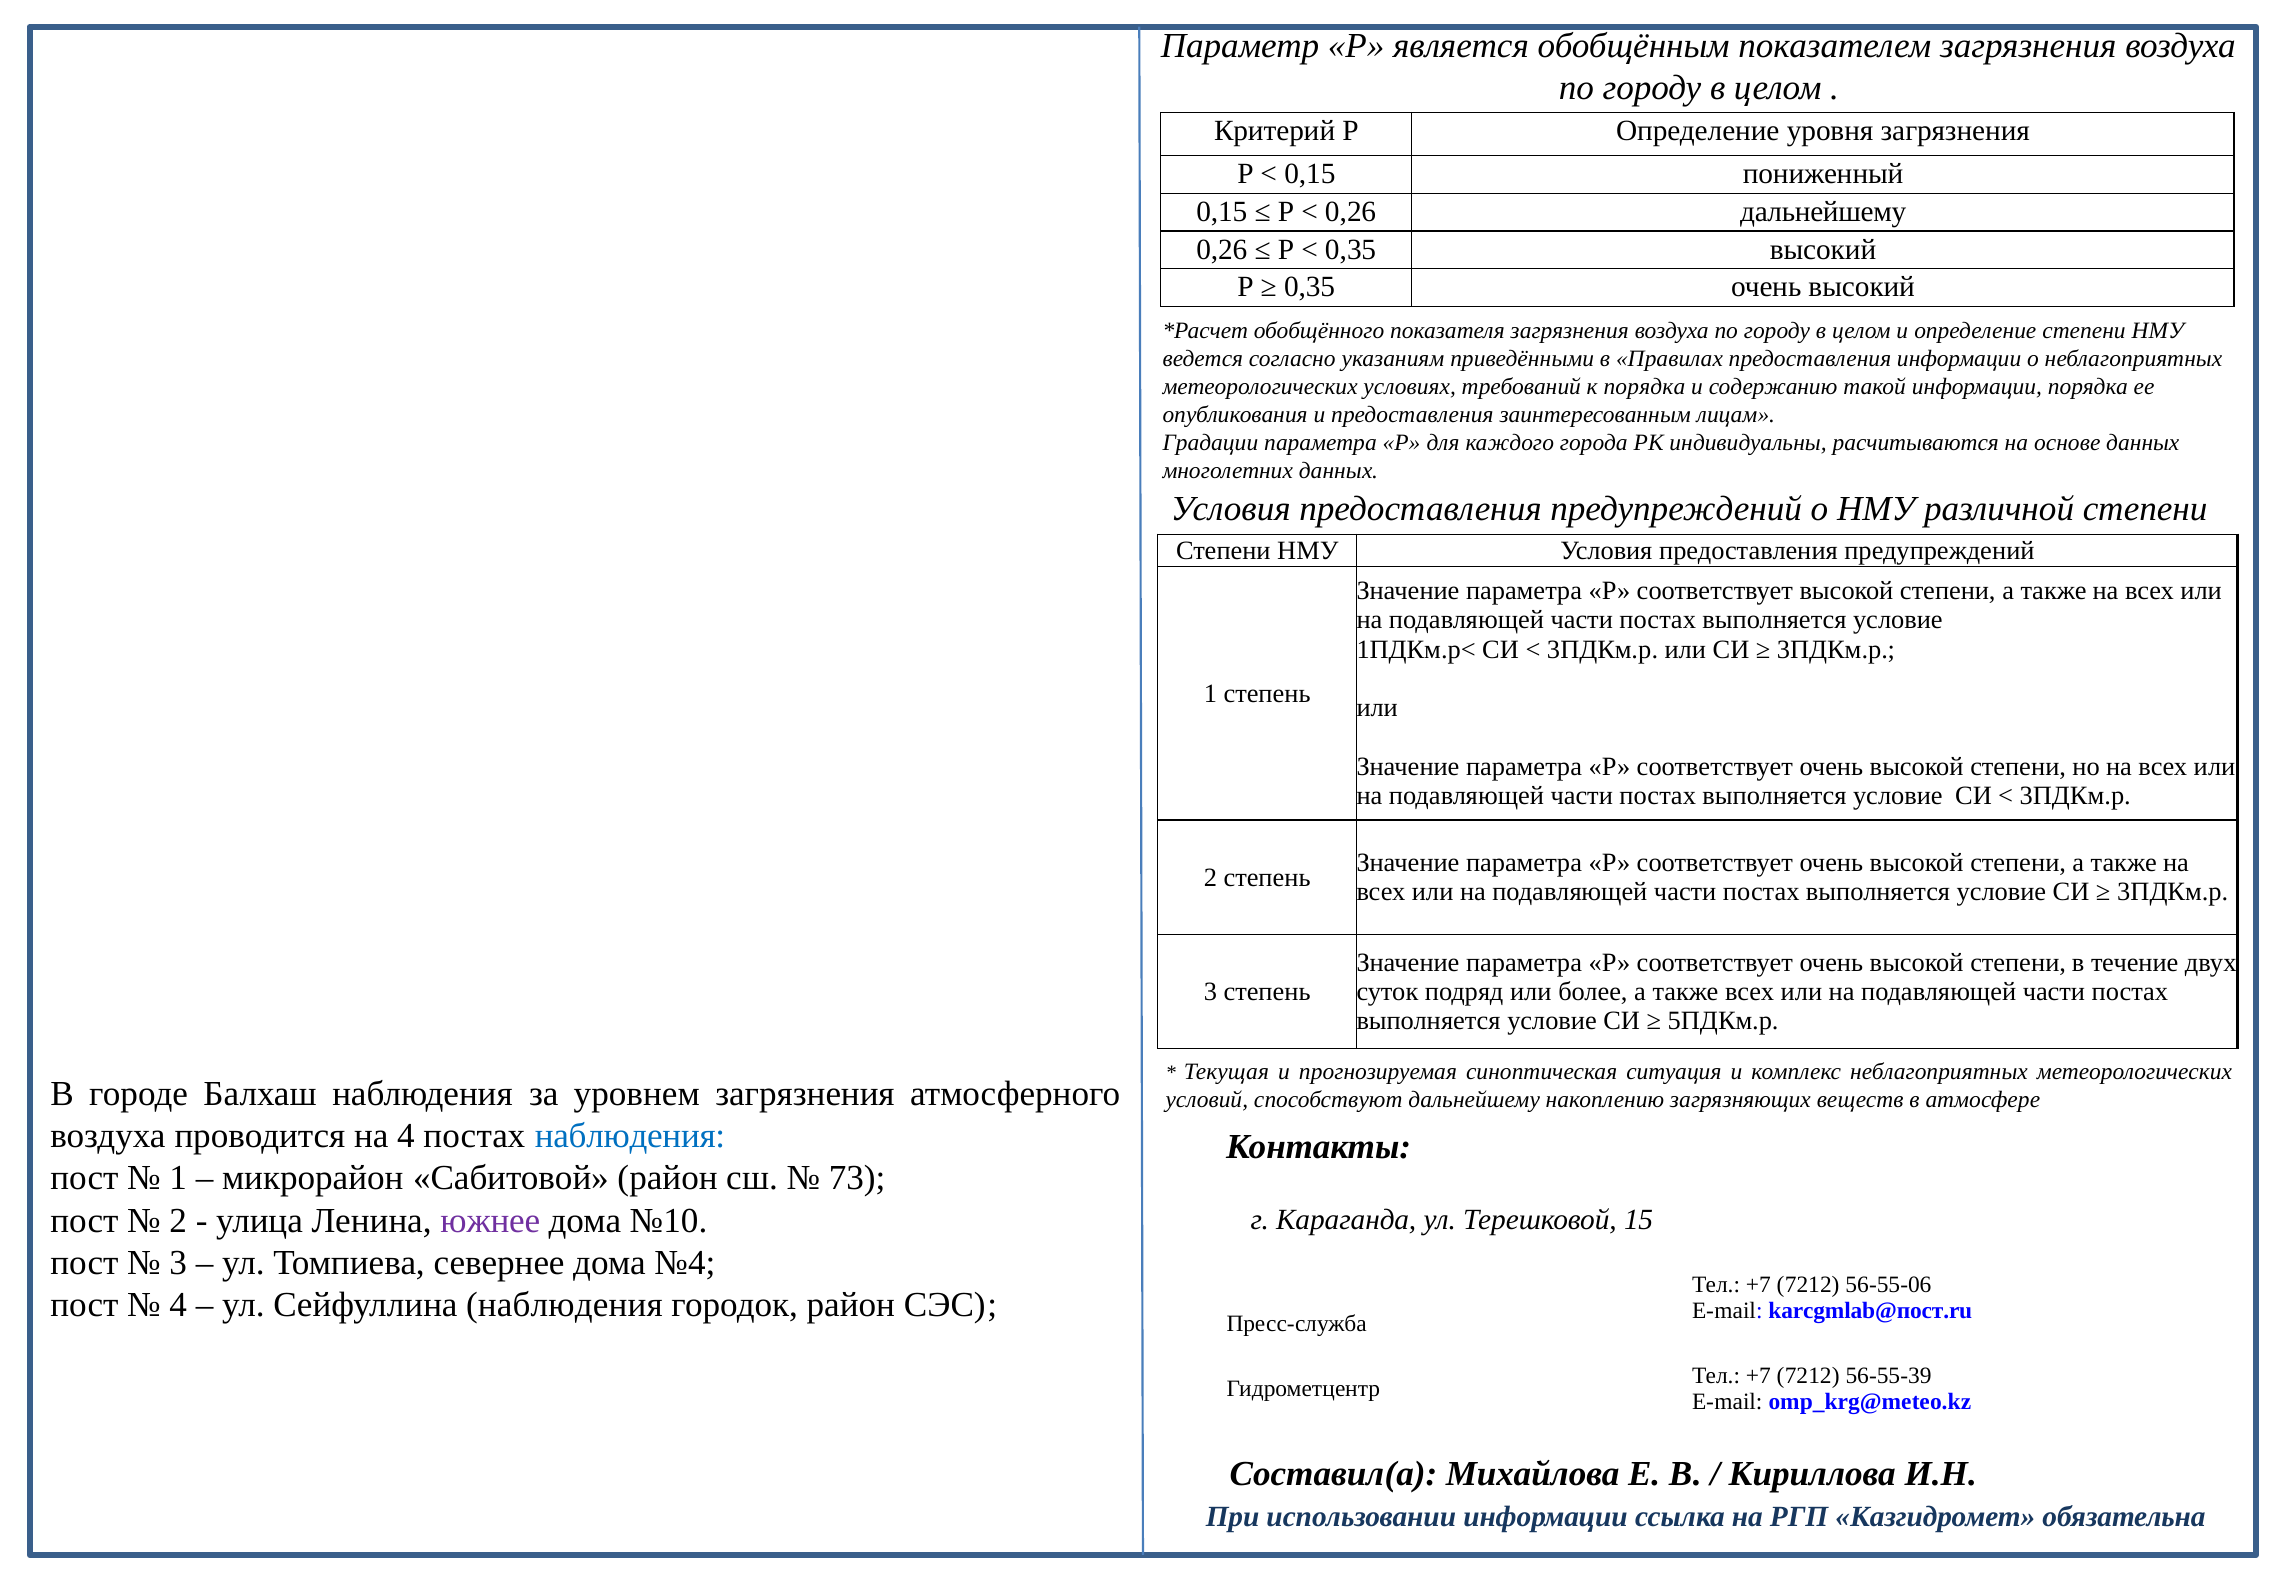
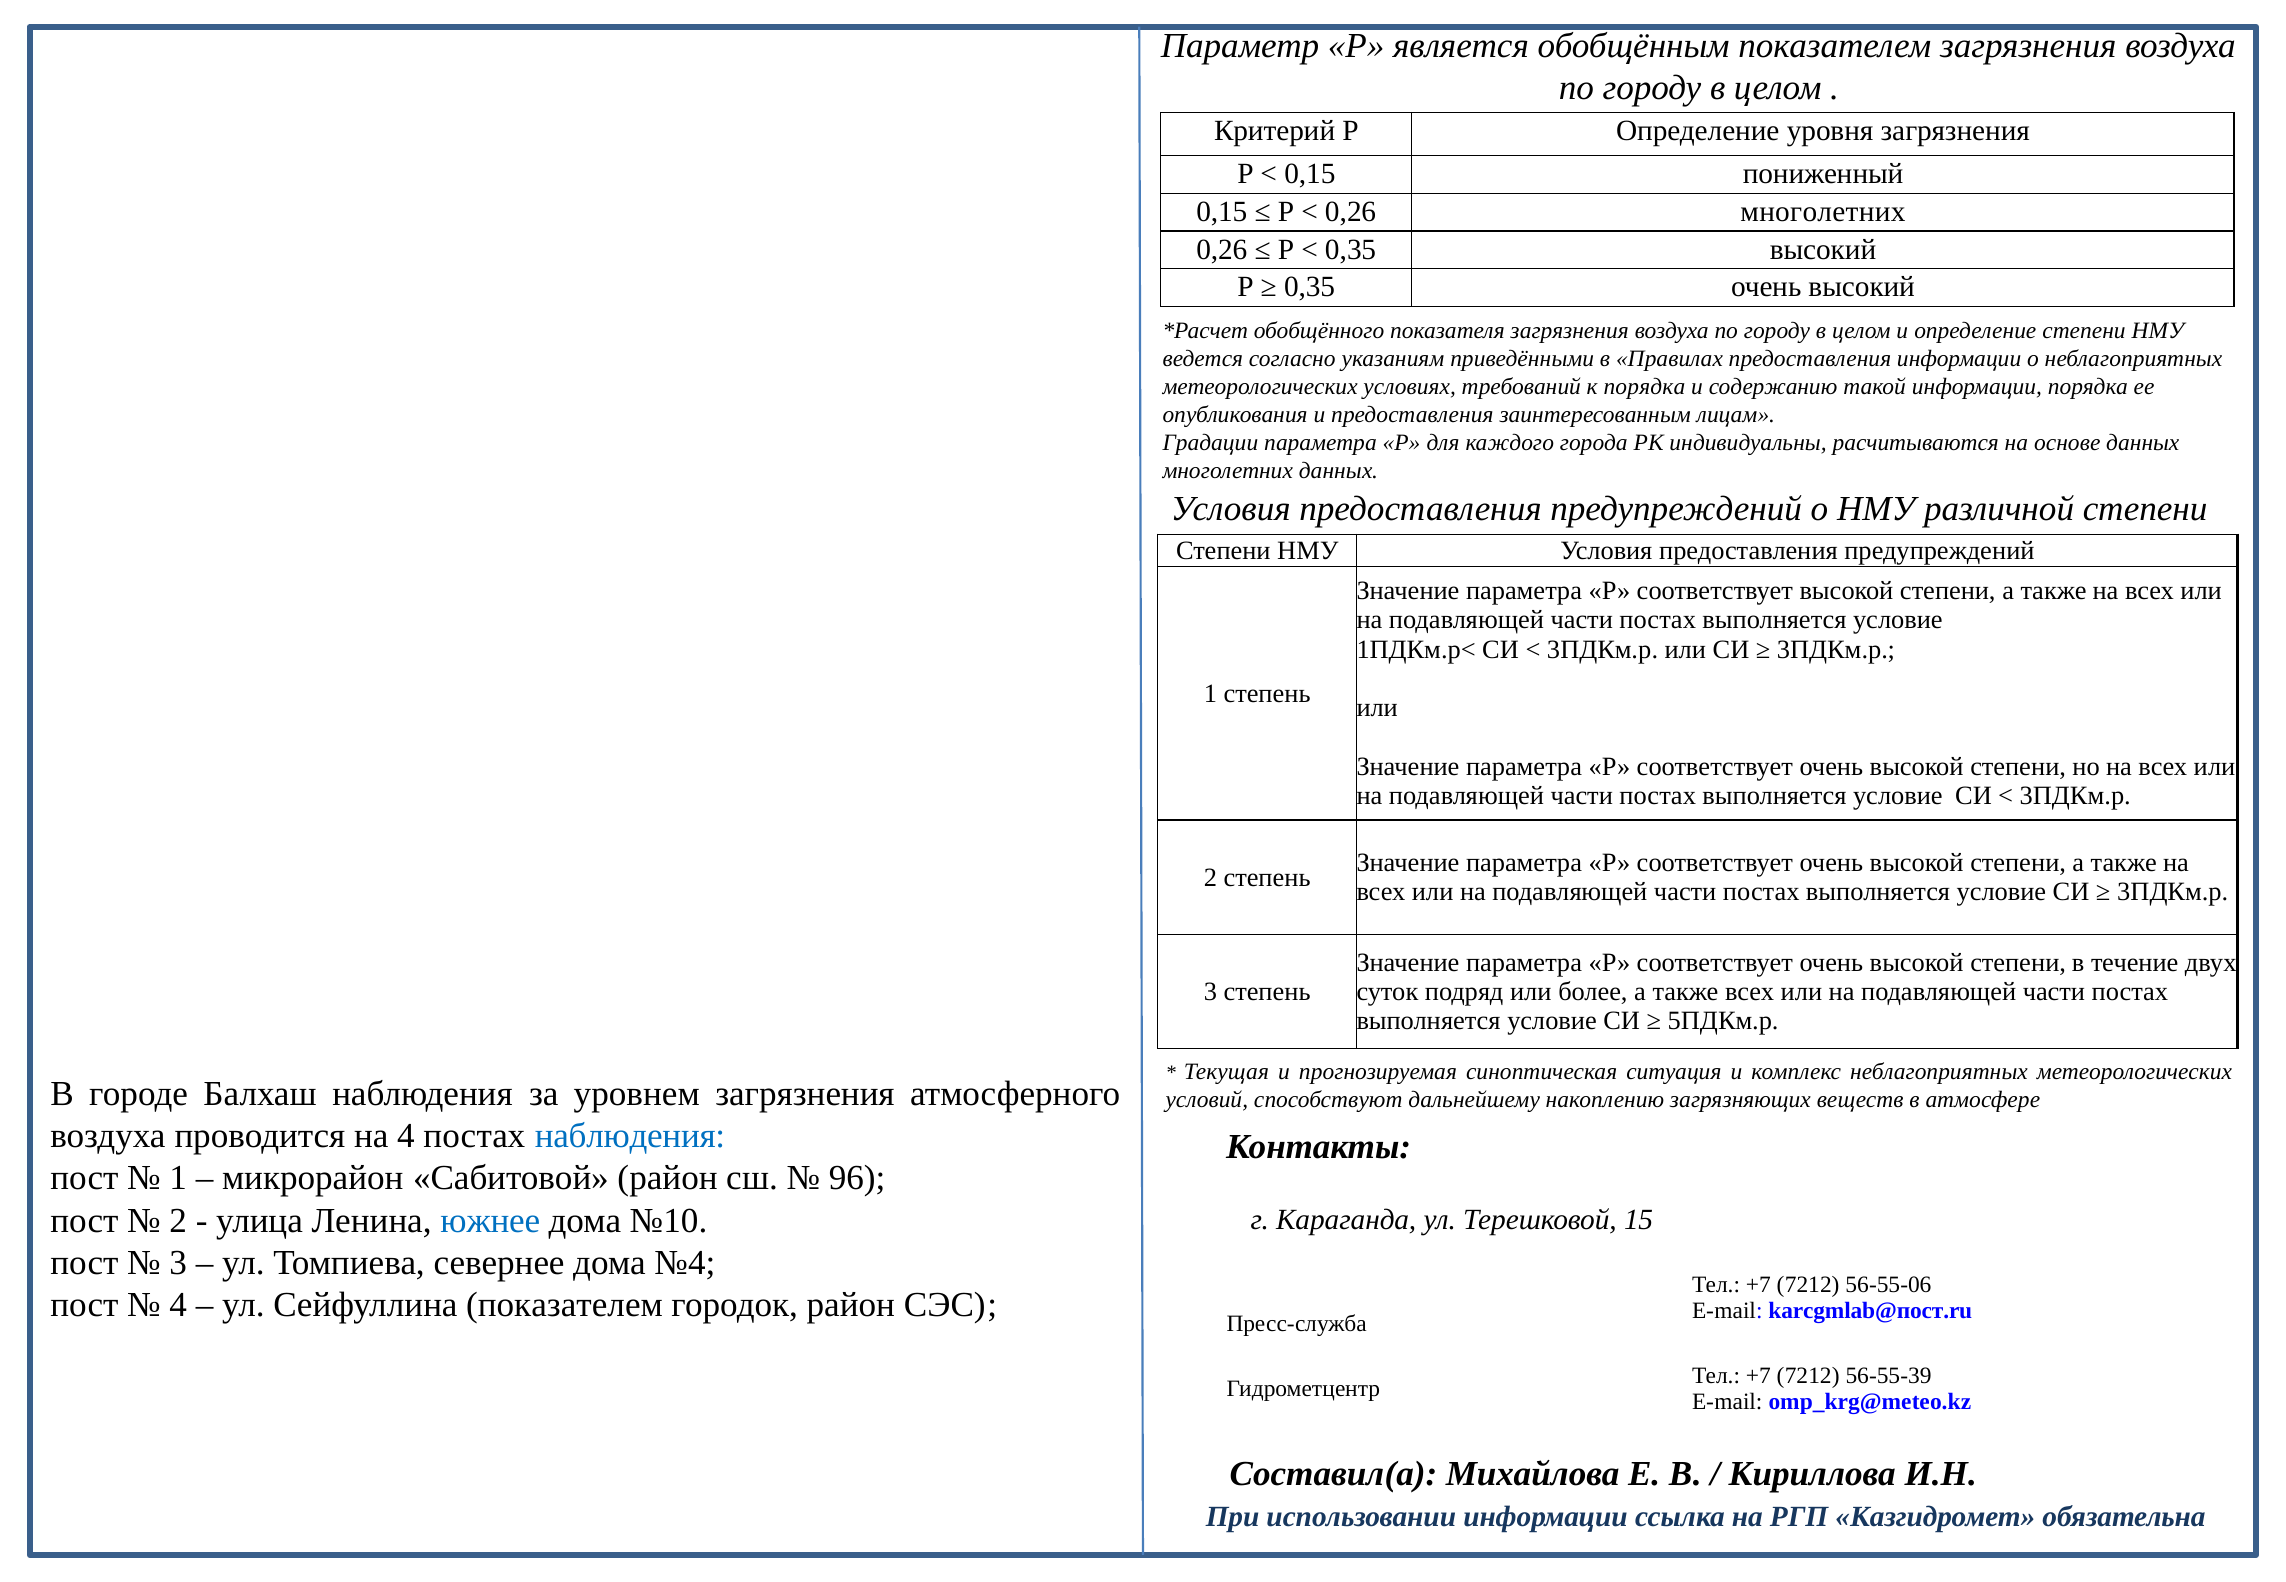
0,26 дальнейшему: дальнейшему -> многолетних (1823, 212)
73: 73 -> 96 (857, 1179)
южнее colour: purple -> blue (490, 1221)
Сейфуллина наблюдения: наблюдения -> показателем (564, 1305)
